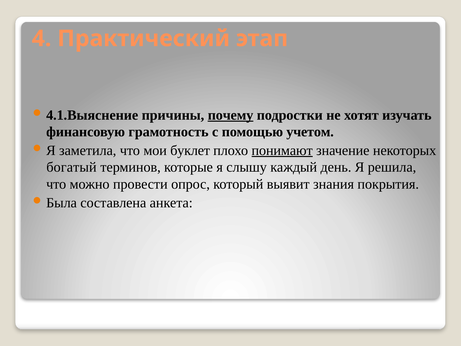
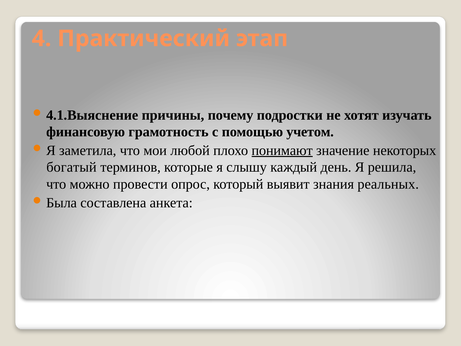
почему underline: present -> none (231, 115)
буклет: буклет -> любой (190, 150)
покрытия: покрытия -> реальных (388, 184)
